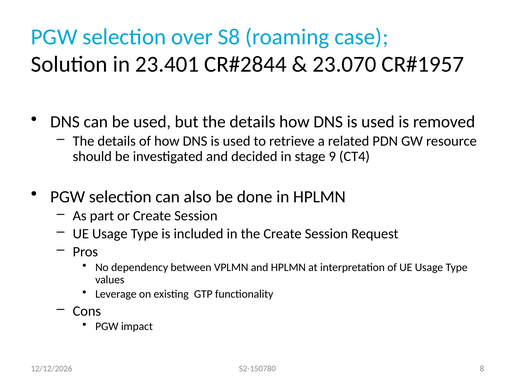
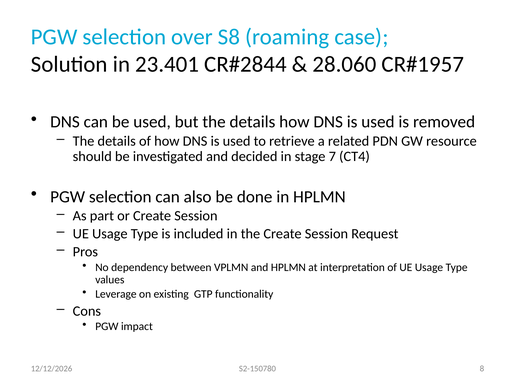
23.070: 23.070 -> 28.060 (345, 64)
9: 9 -> 7 (332, 157)
